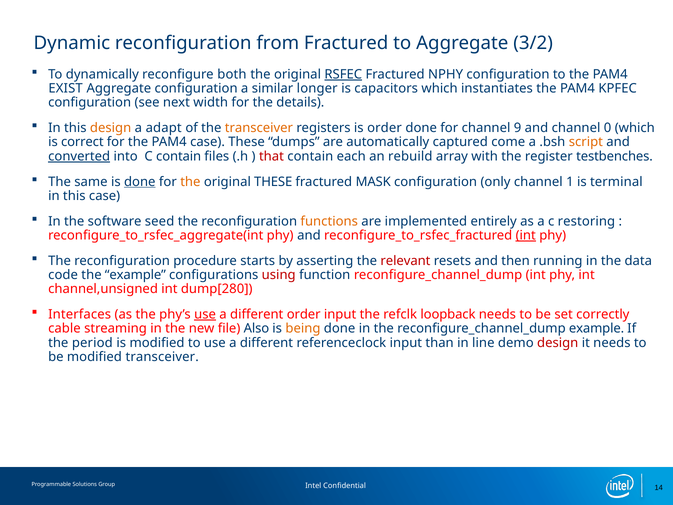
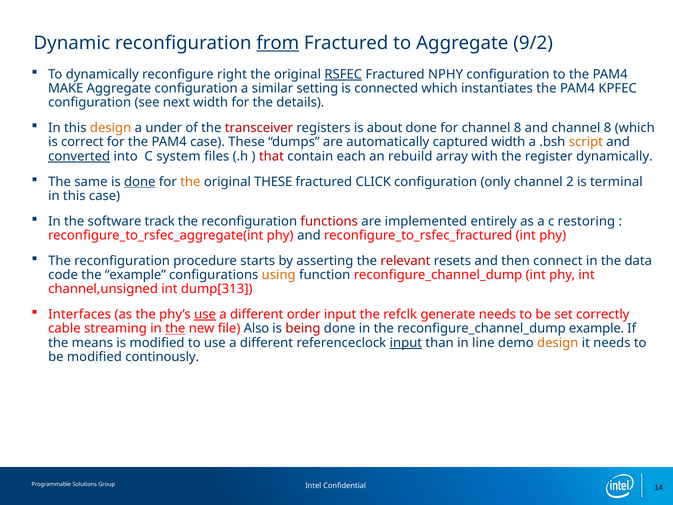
from underline: none -> present (278, 43)
3/2: 3/2 -> 9/2 (533, 43)
both: both -> right (232, 74)
EXIST: EXIST -> MAKE (66, 88)
longer: longer -> setting (317, 88)
capacitors: capacitors -> connected (386, 88)
adapt: adapt -> under (164, 128)
transceiver colour: orange -> red (259, 128)
is order: order -> about (385, 128)
for channel 9: 9 -> 8 (518, 128)
and channel 0: 0 -> 8 (608, 128)
captured come: come -> width (508, 142)
C contain: contain -> system (179, 156)
register testbenches: testbenches -> dynamically (614, 156)
MASK: MASK -> CLICK (373, 182)
1: 1 -> 2 (570, 182)
seed: seed -> track (160, 221)
functions colour: orange -> red (329, 221)
int underline: present -> none (526, 235)
running: running -> connect (558, 261)
using colour: red -> orange (279, 275)
dump[280: dump[280 -> dump[313 (217, 289)
loopback: loopback -> generate (448, 314)
the underline: none -> present (175, 328)
being colour: orange -> red (303, 328)
period: period -> means (92, 343)
input underline: none -> present (406, 343)
design colour: red -> orange (558, 343)
modified transceiver: transceiver -> continously (162, 357)
